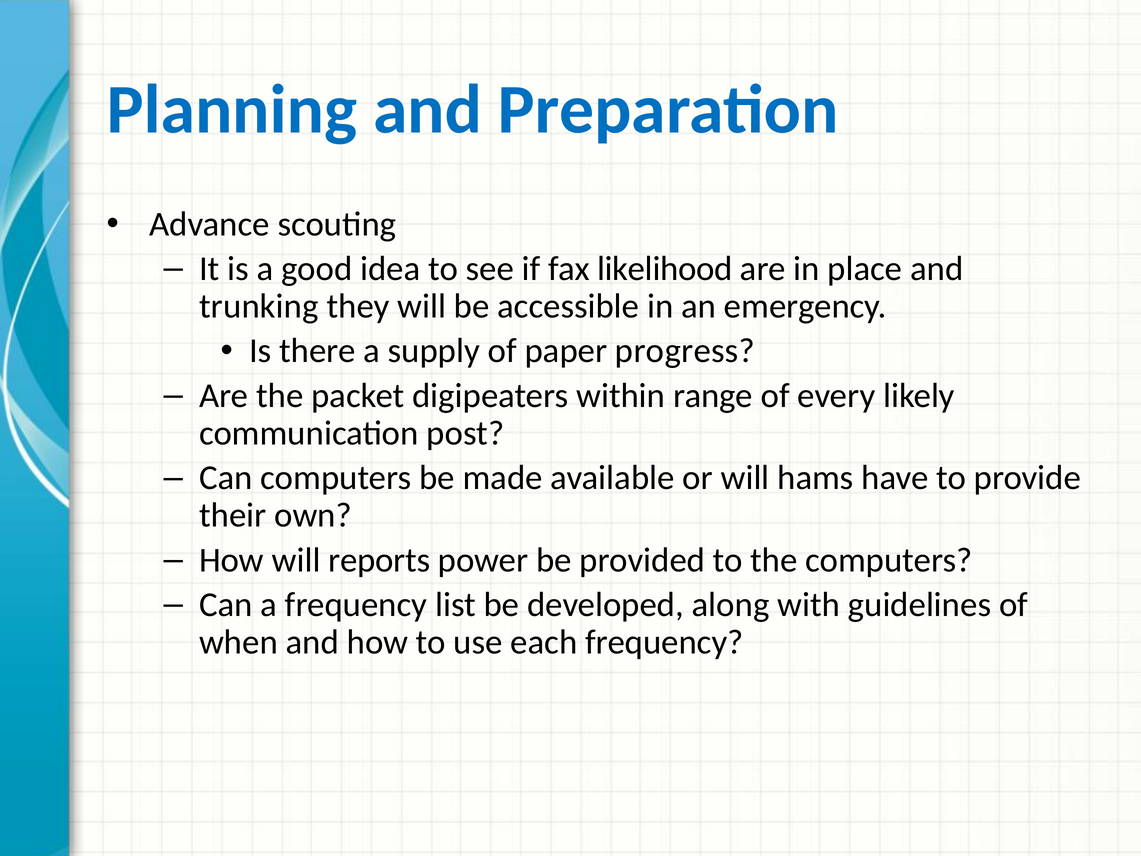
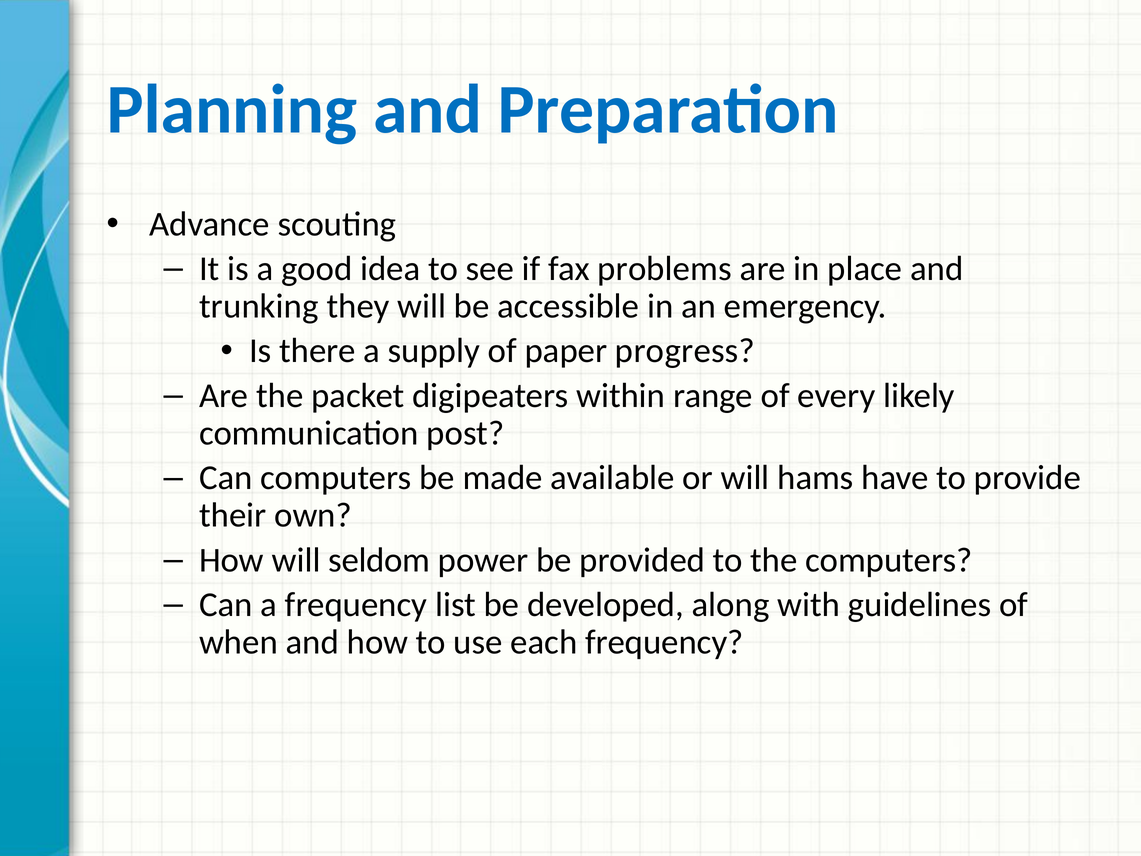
likelihood: likelihood -> problems (665, 269)
reports: reports -> seldom (379, 560)
